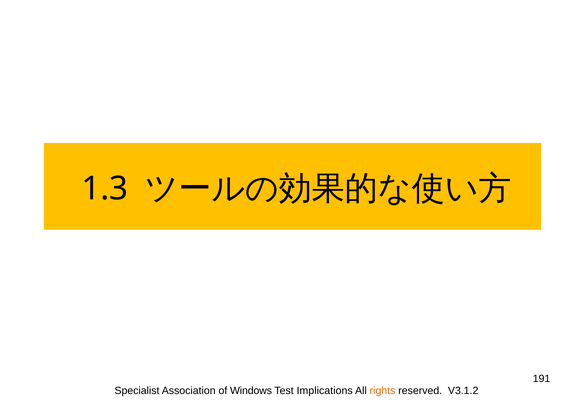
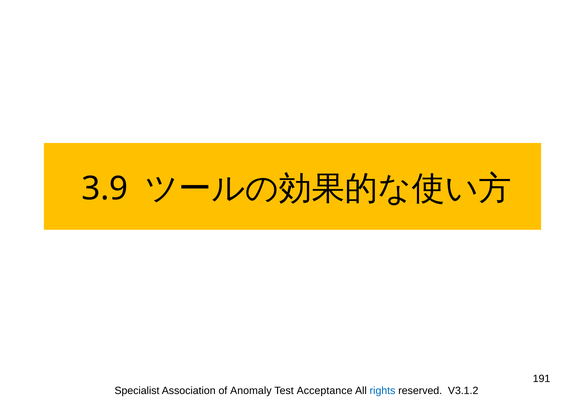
1.3: 1.3 -> 3.9 (105, 189)
Windows: Windows -> Anomaly (251, 391)
Implications: Implications -> Acceptance (325, 391)
rights colour: orange -> blue (383, 391)
